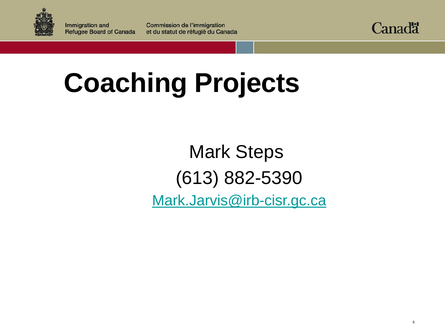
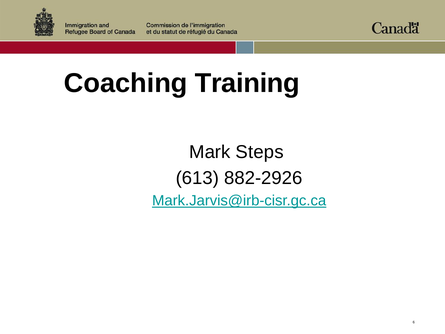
Projects: Projects -> Training (247, 83)
882-5390: 882-5390 -> 882-2926 (263, 178)
